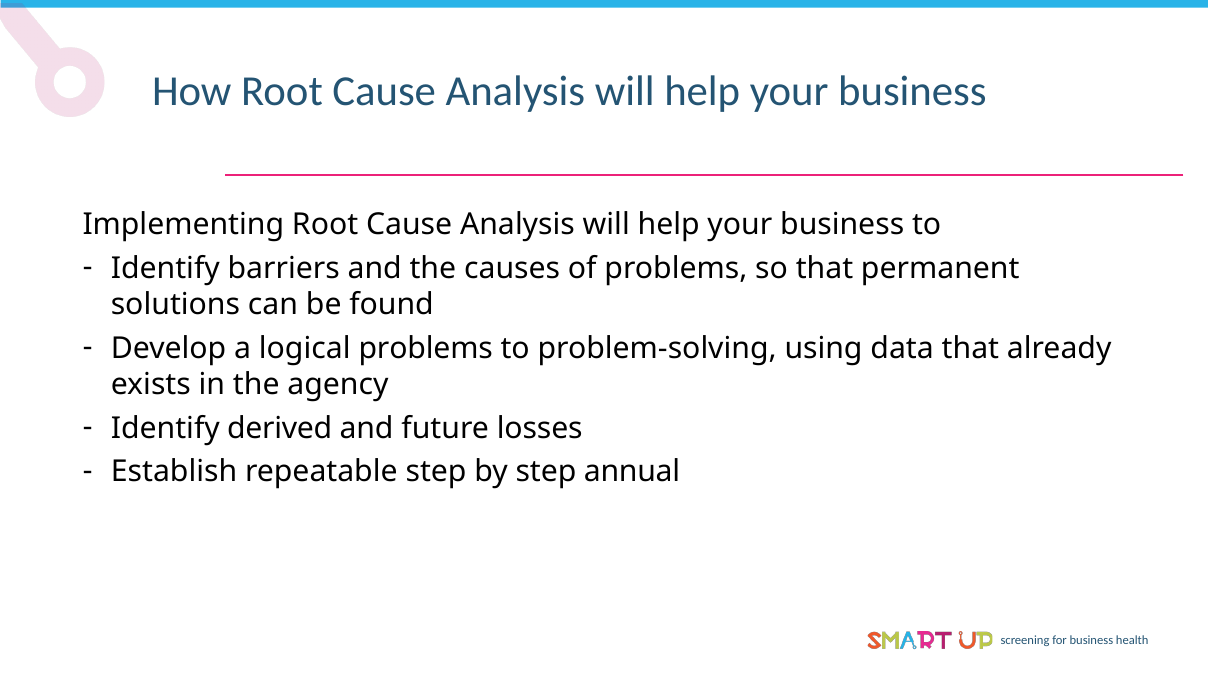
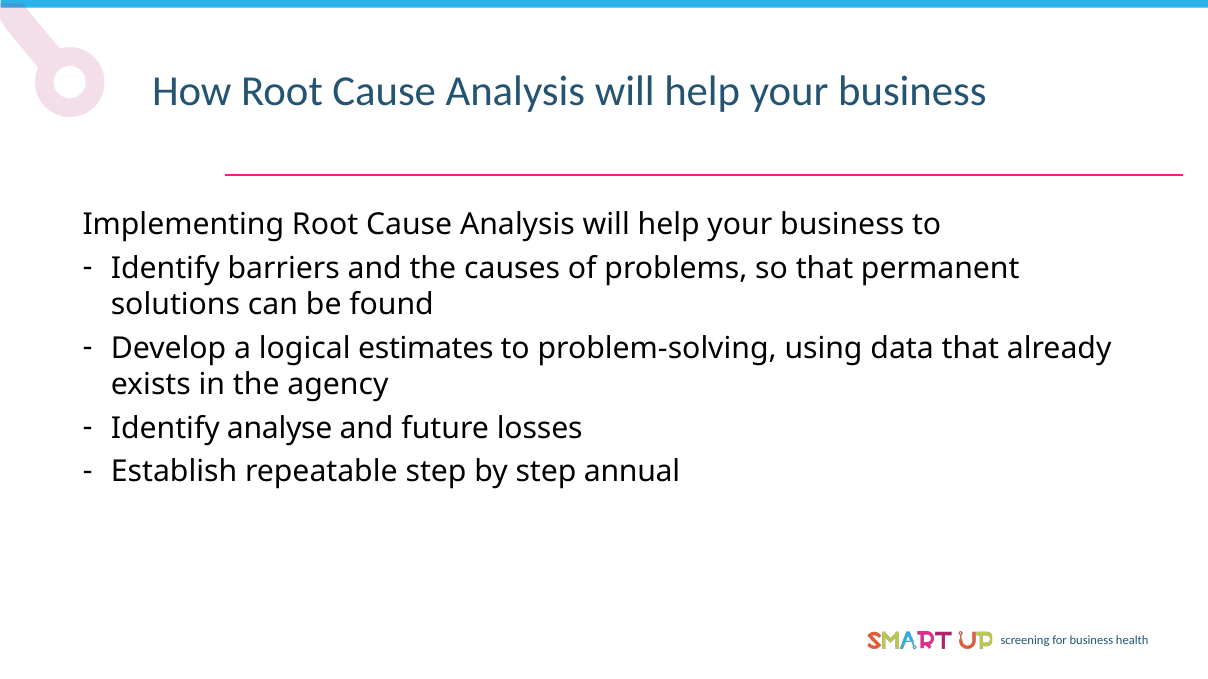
logical problems: problems -> estimates (426, 349)
derived: derived -> analyse (280, 429)
